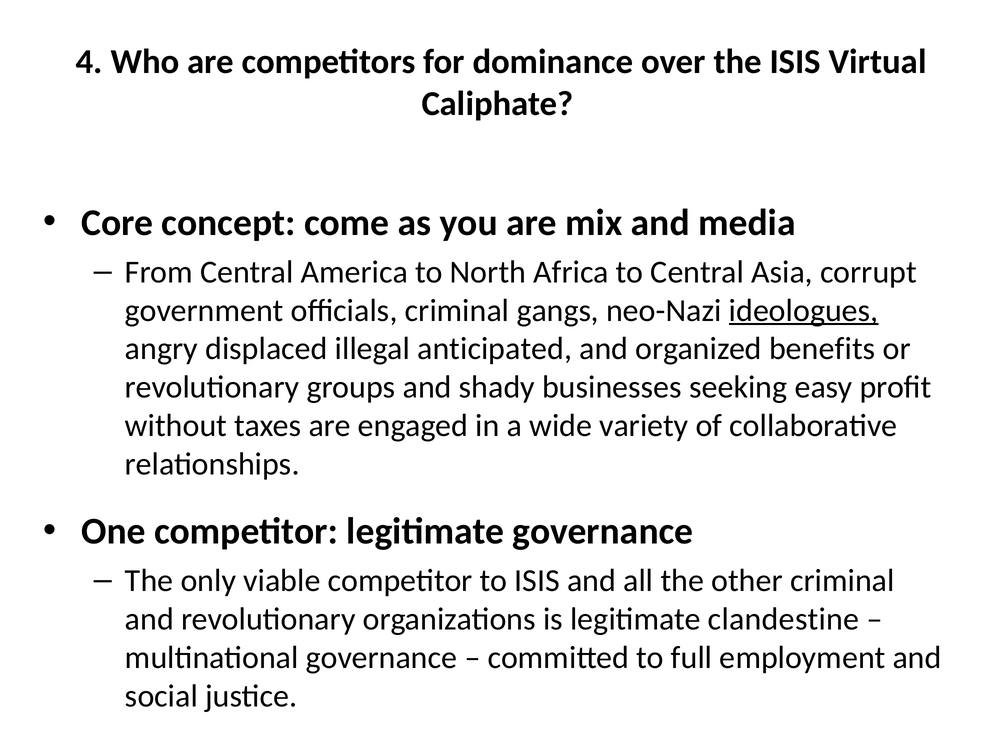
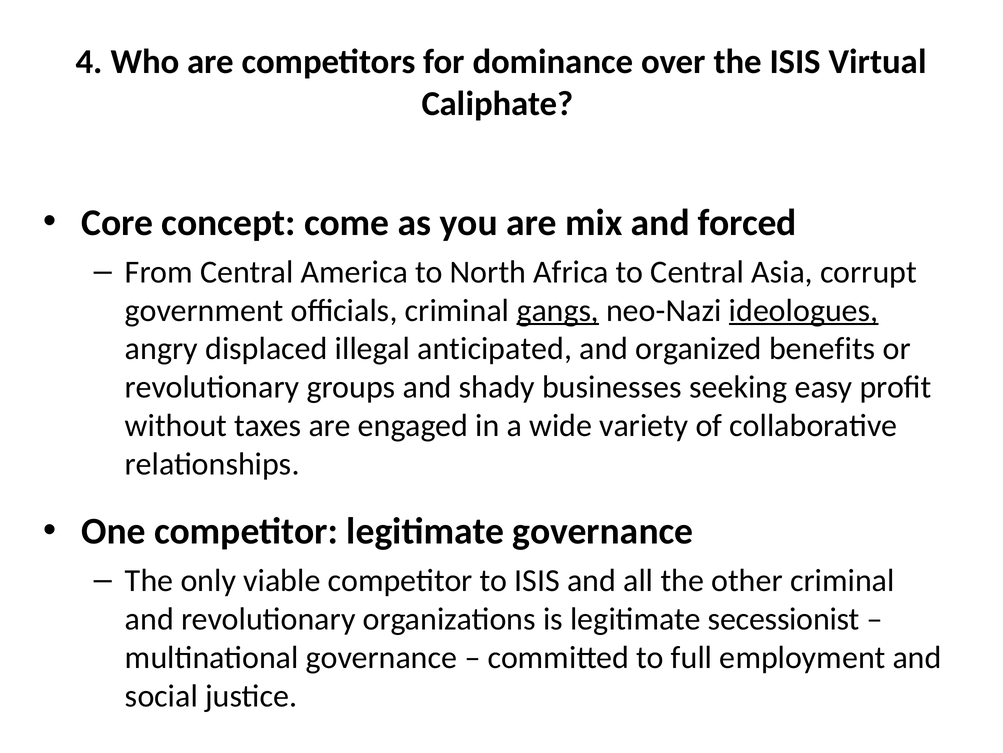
media: media -> forced (747, 222)
gangs underline: none -> present (558, 310)
clandestine: clandestine -> secessionist (784, 618)
